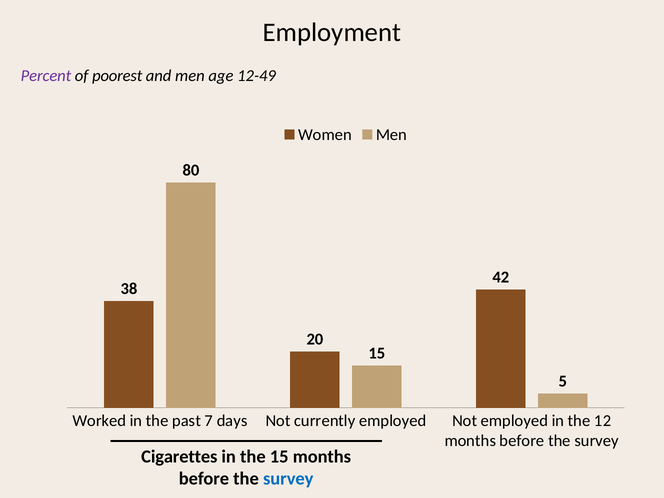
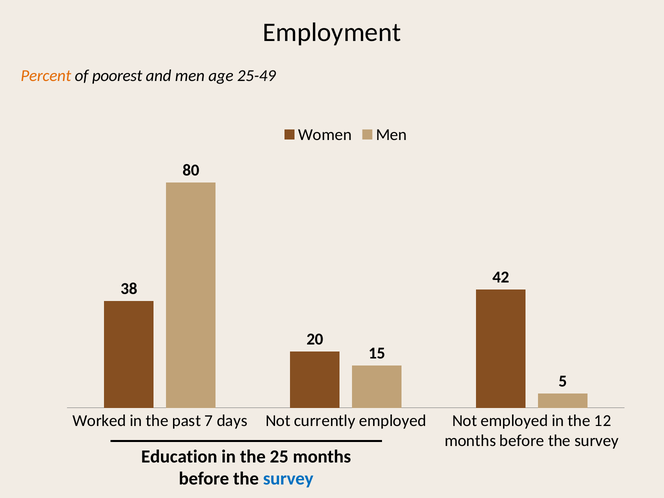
Percent colour: purple -> orange (46, 76)
12-49: 12-49 -> 25-49 (257, 76)
Cigarettes: Cigarettes -> Education (179, 457)
the 15: 15 -> 25 (279, 457)
